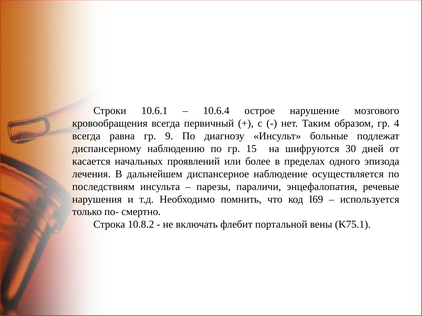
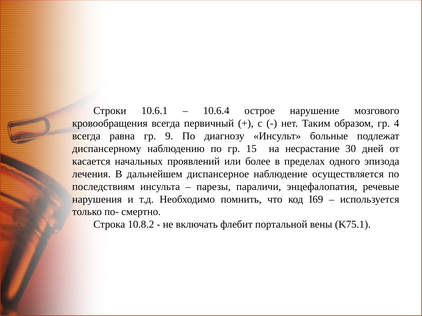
шифруются: шифруются -> несрастание (312, 149)
